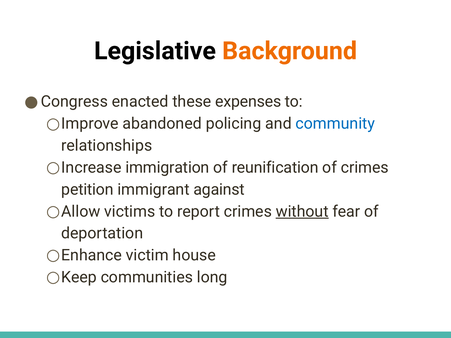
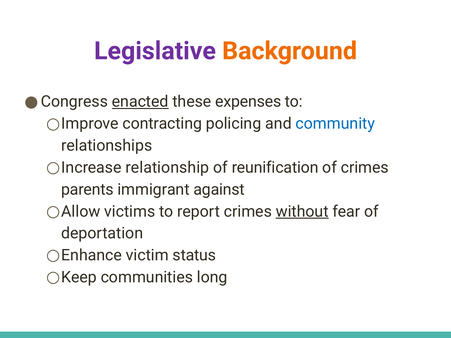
Legislative colour: black -> purple (155, 51)
enacted underline: none -> present (140, 102)
abandoned: abandoned -> contracting (162, 124)
immigration: immigration -> relationship (167, 168)
petition: petition -> parents (87, 190)
house: house -> status (194, 255)
